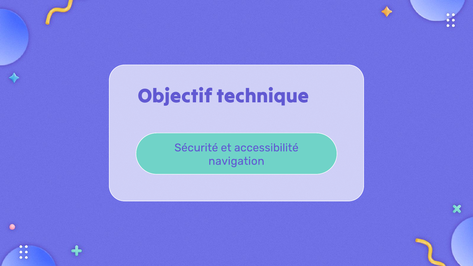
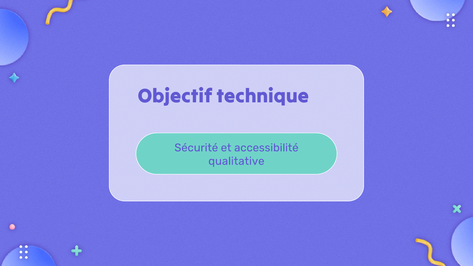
navigation: navigation -> qualitative (236, 161)
